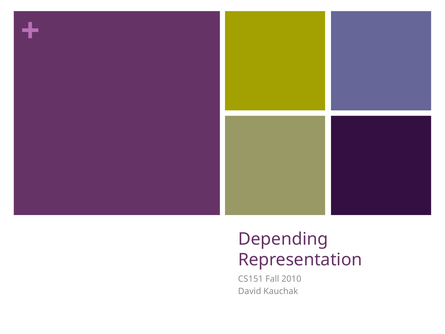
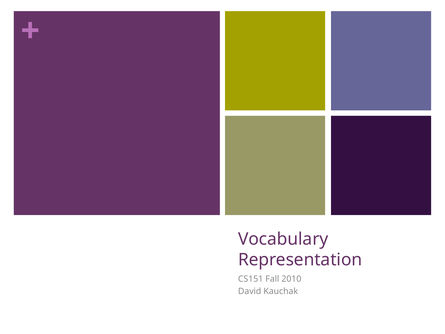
Depending: Depending -> Vocabulary (283, 239)
